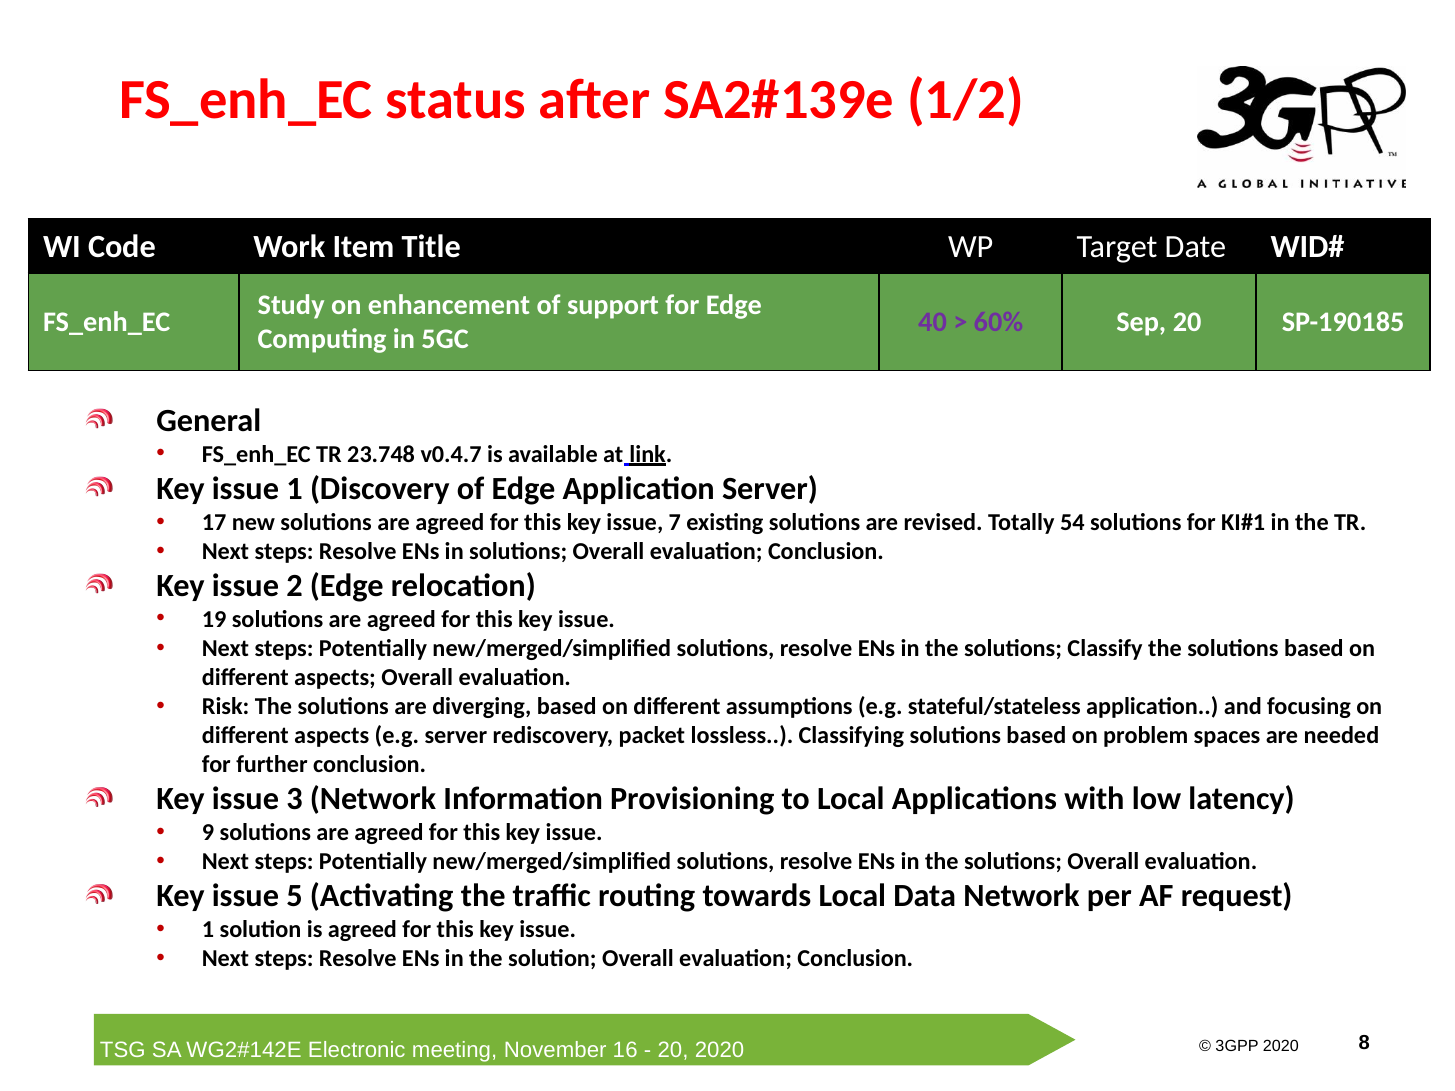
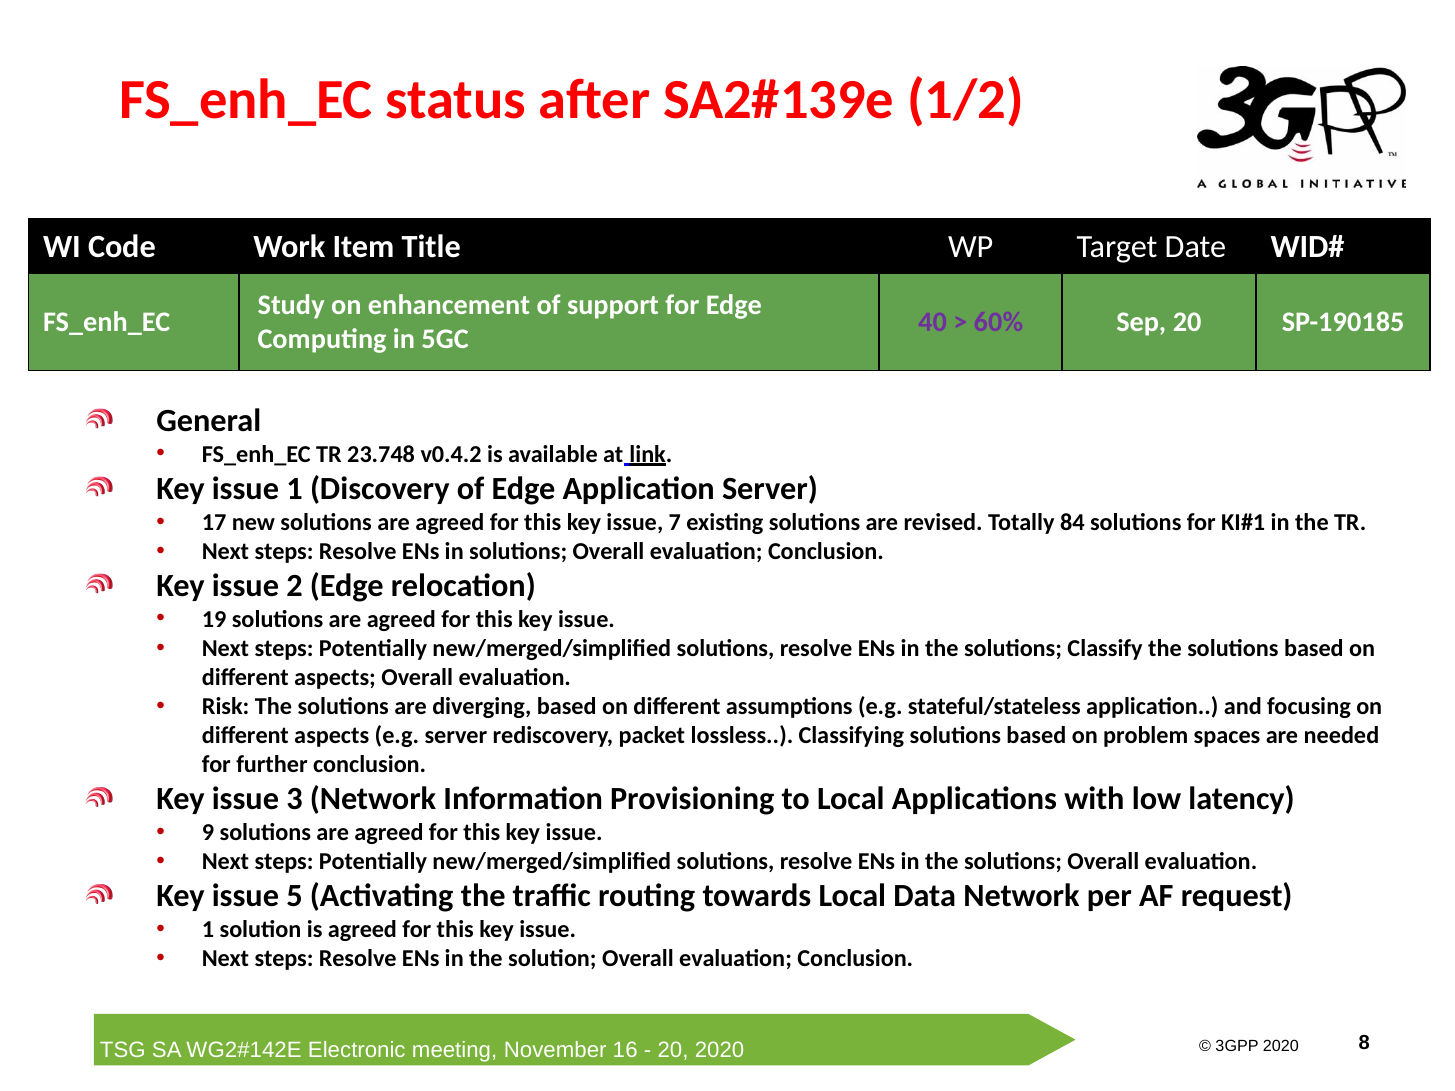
v0.4.7: v0.4.7 -> v0.4.2 (451, 454)
54: 54 -> 84 (1072, 522)
